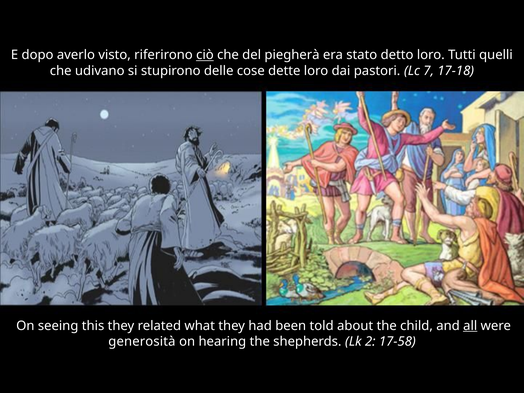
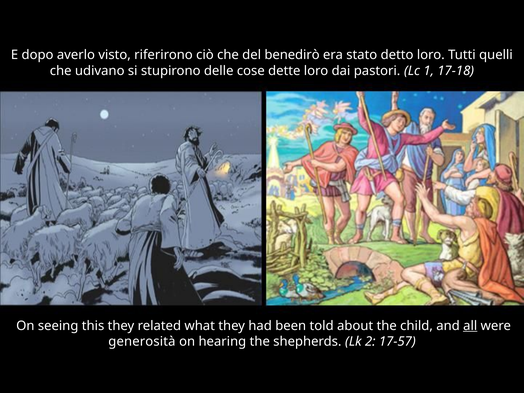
ciò underline: present -> none (205, 55)
piegherà: piegherà -> benedirò (292, 55)
7: 7 -> 1 (429, 71)
17-58: 17-58 -> 17-57 (397, 341)
